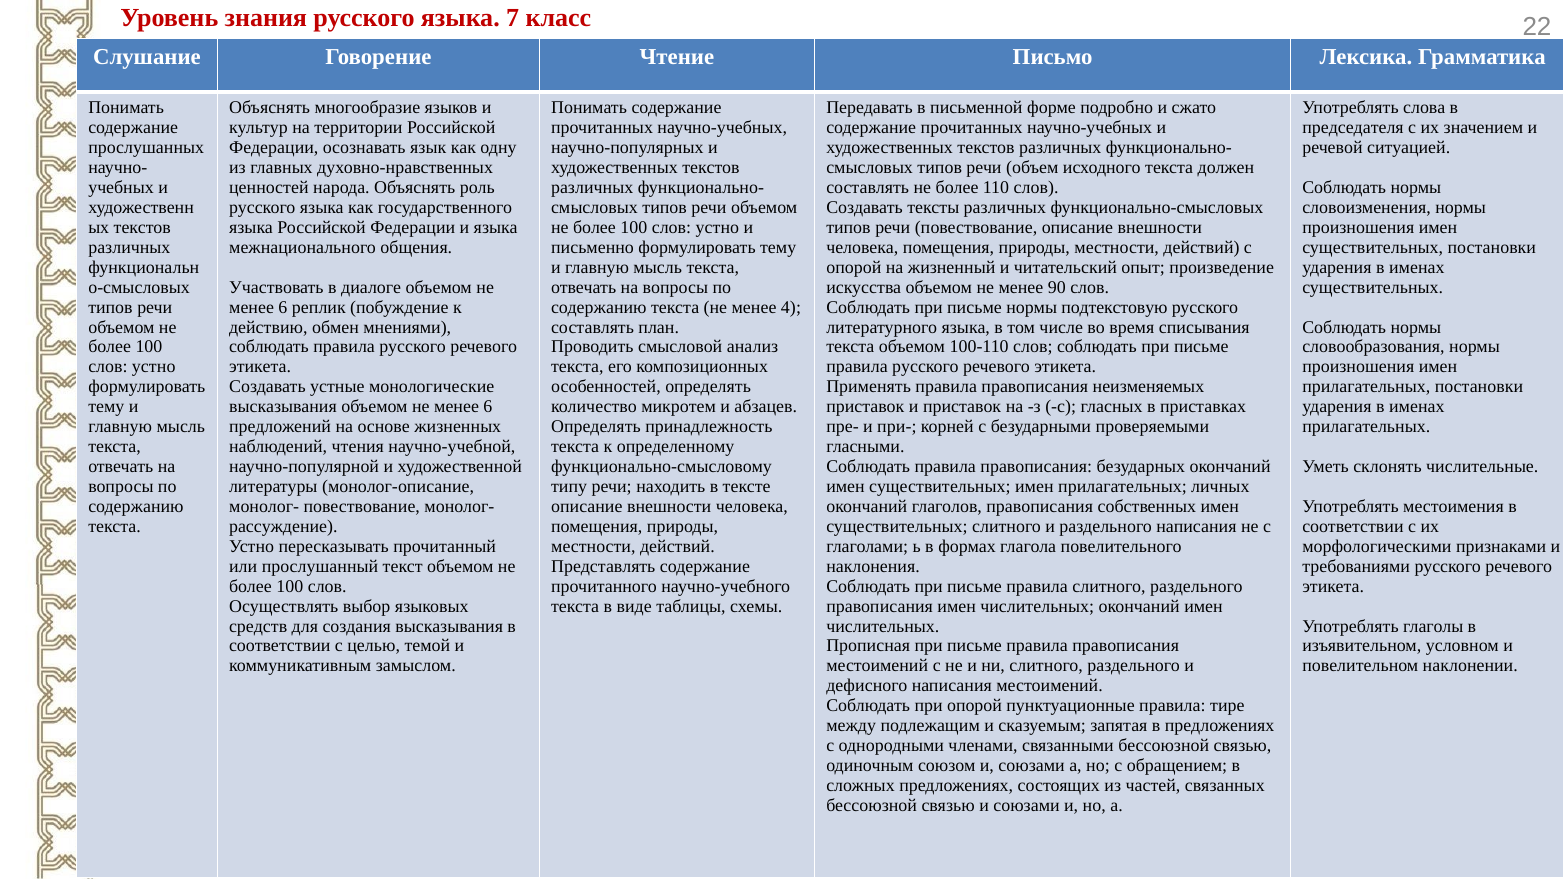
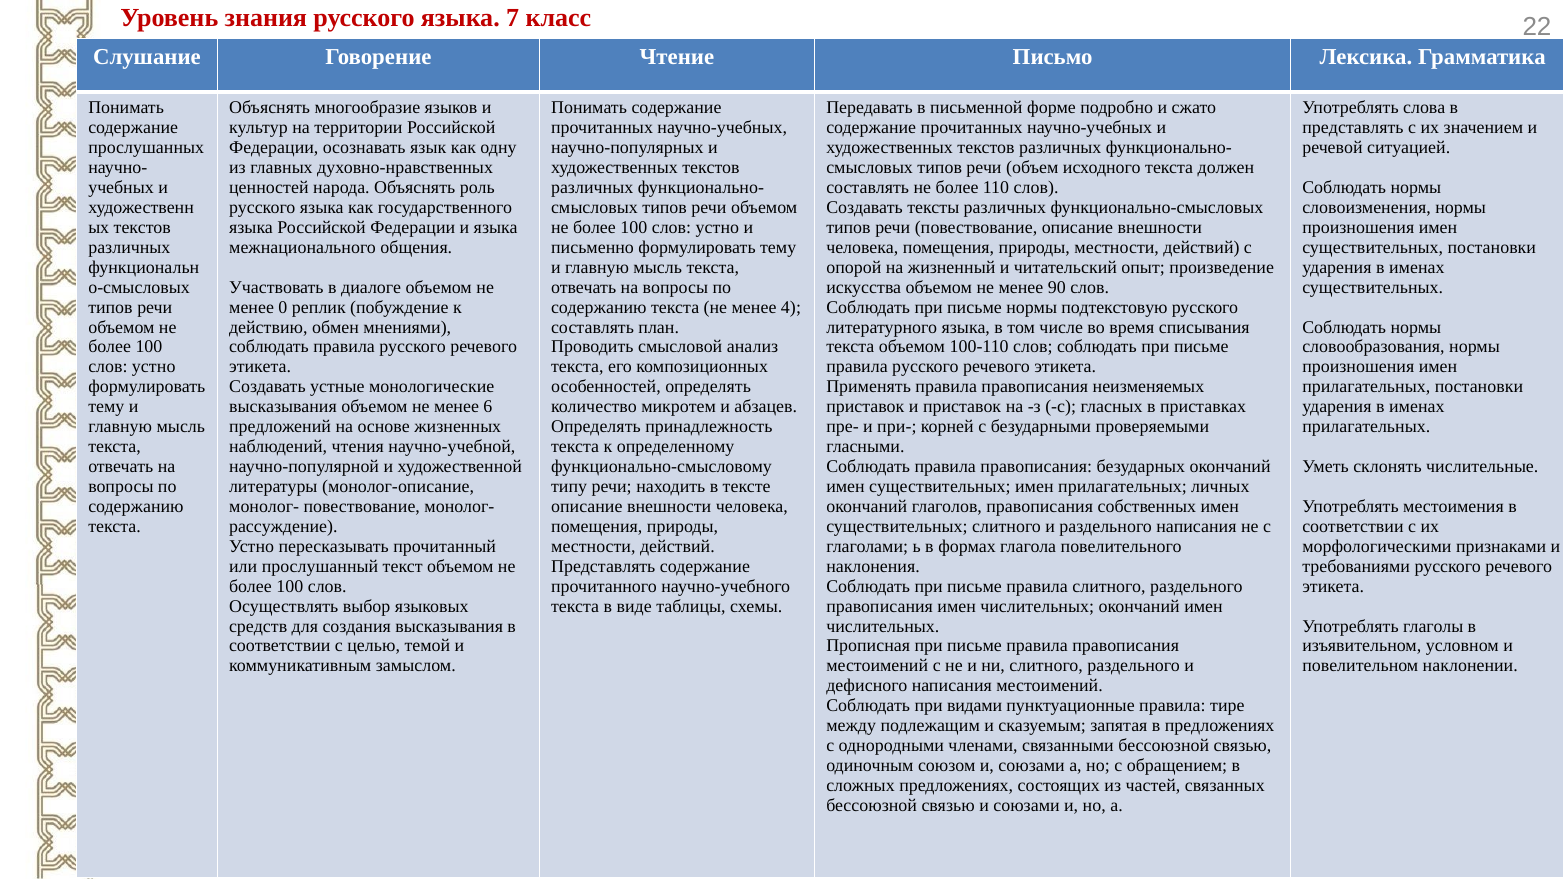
председателя: председателя -> представлять (1353, 128)
6: 6 -> 0 (283, 307)
при опорой: опорой -> видами (975, 706)
